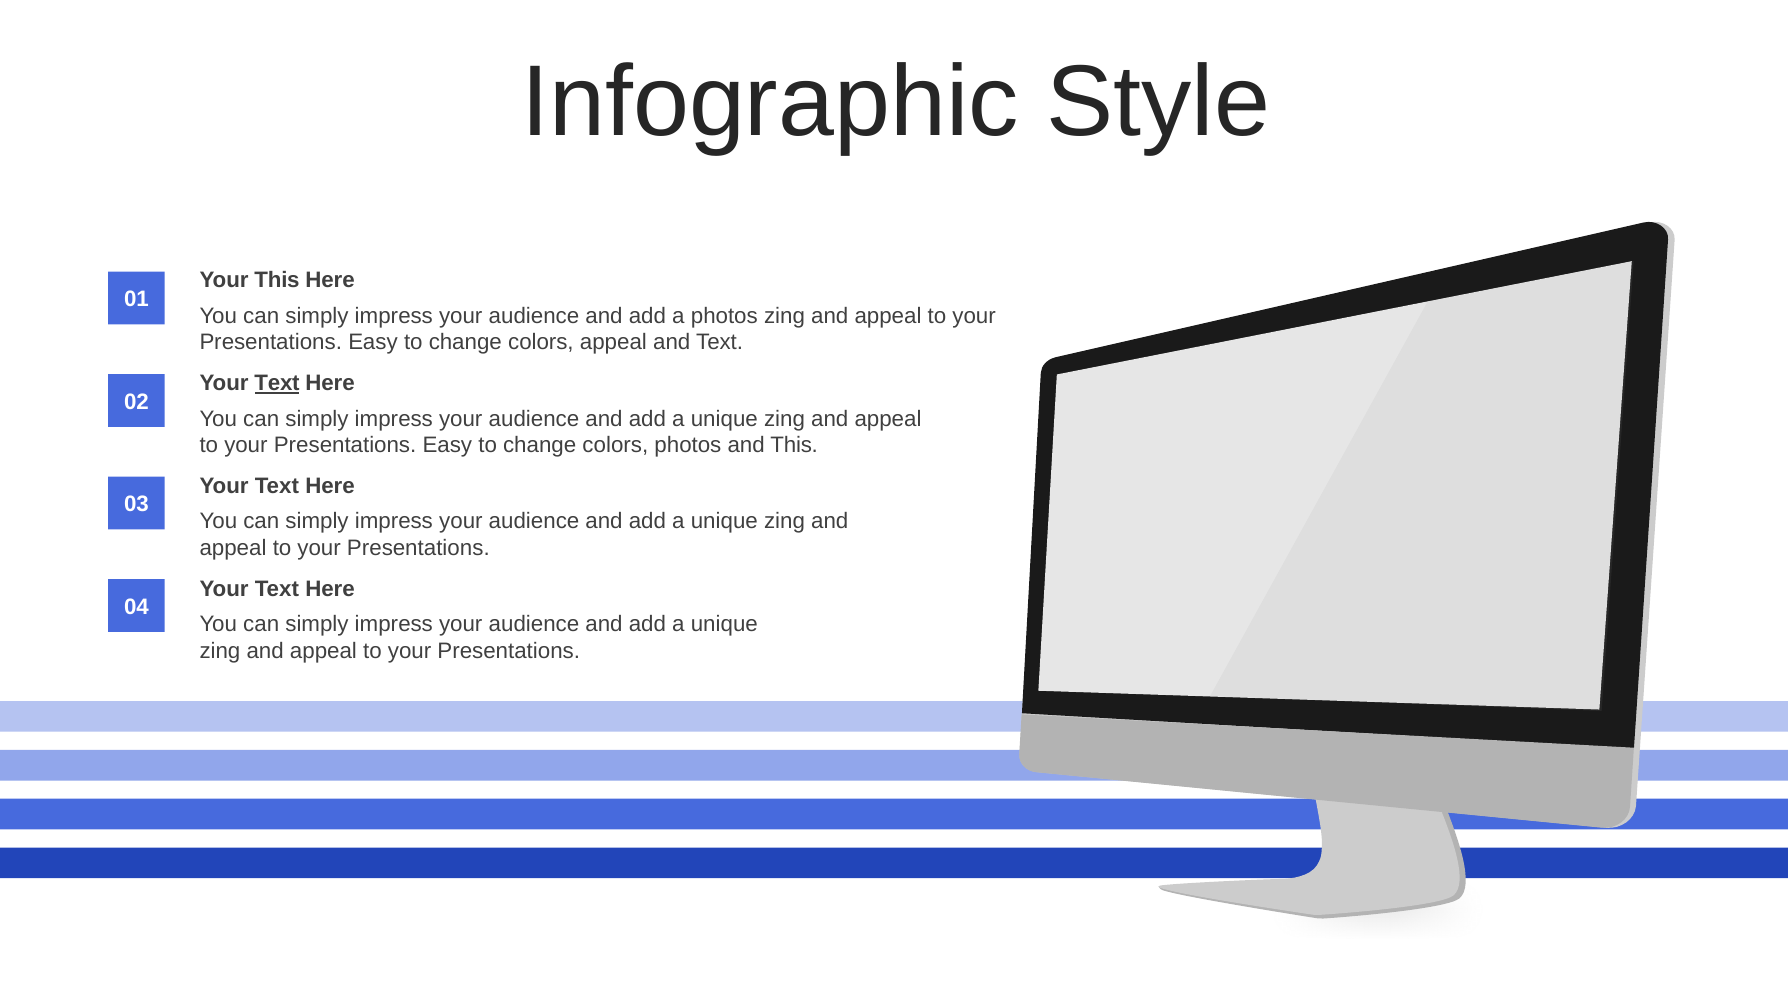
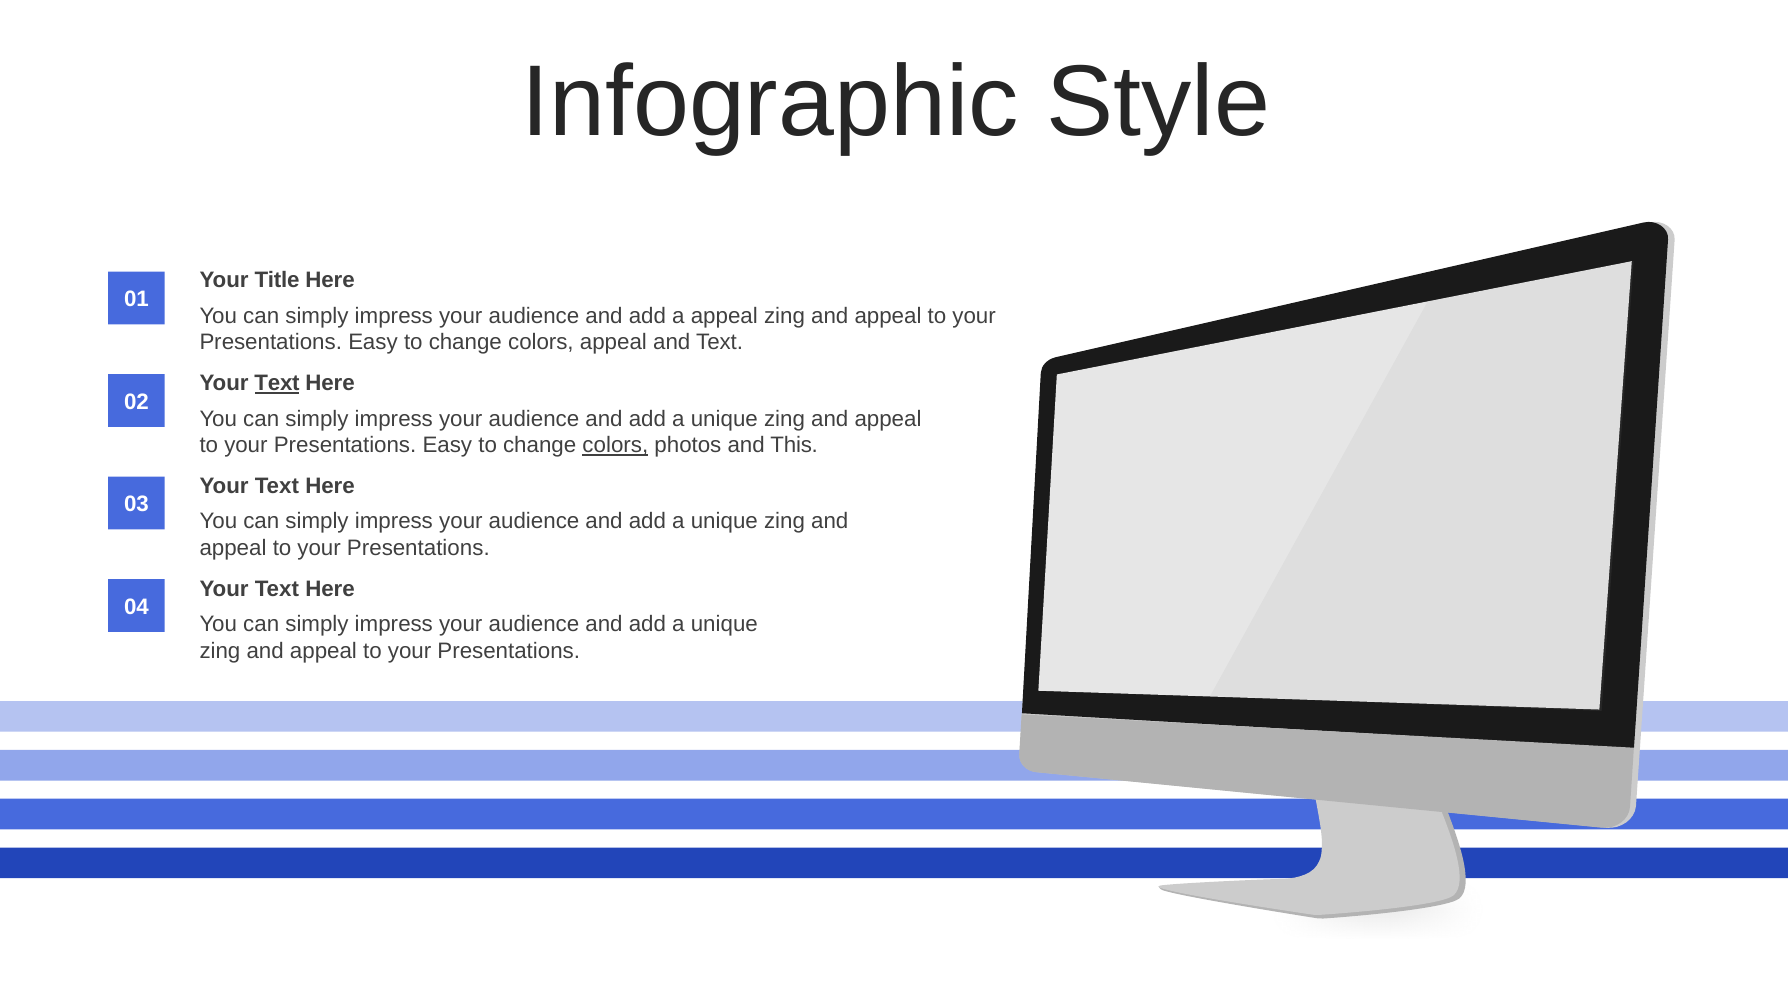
Your This: This -> Title (277, 280)
a photos: photos -> appeal (724, 316)
colors underline: none -> present (615, 445)
